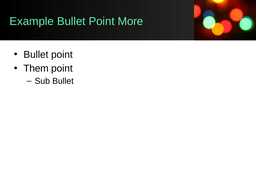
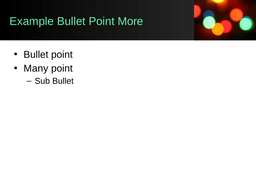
Them: Them -> Many (36, 68)
